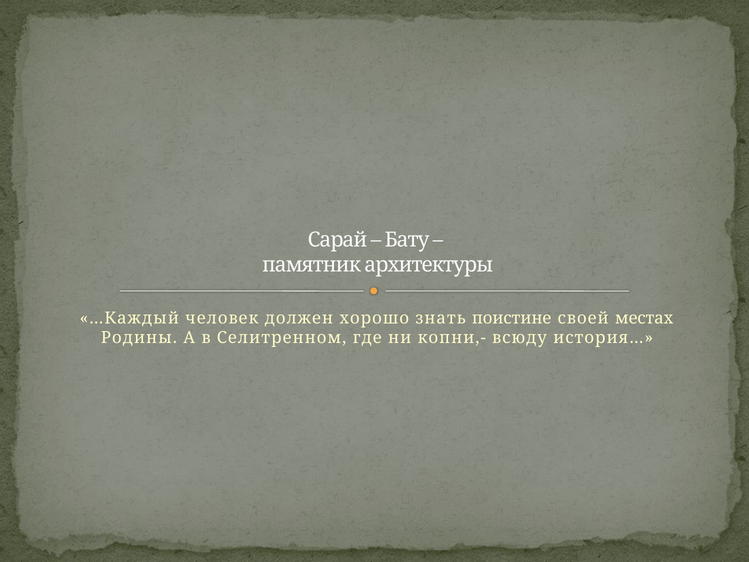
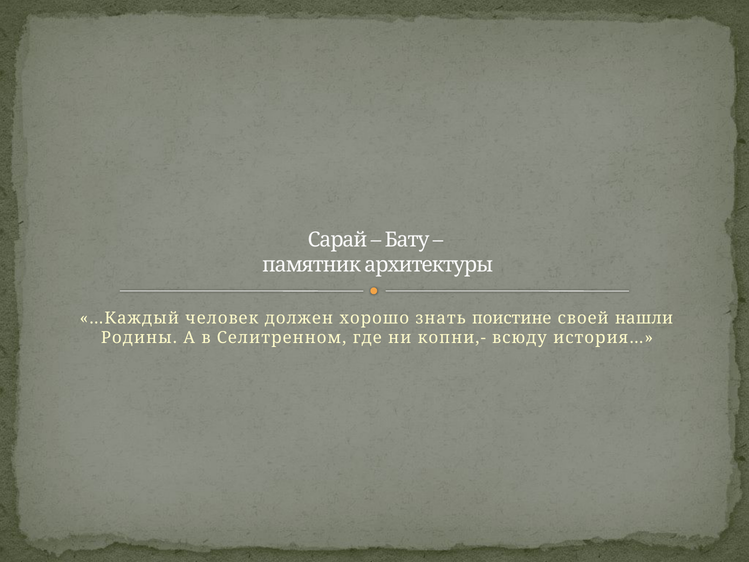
местах: местах -> нашли (644, 318)
